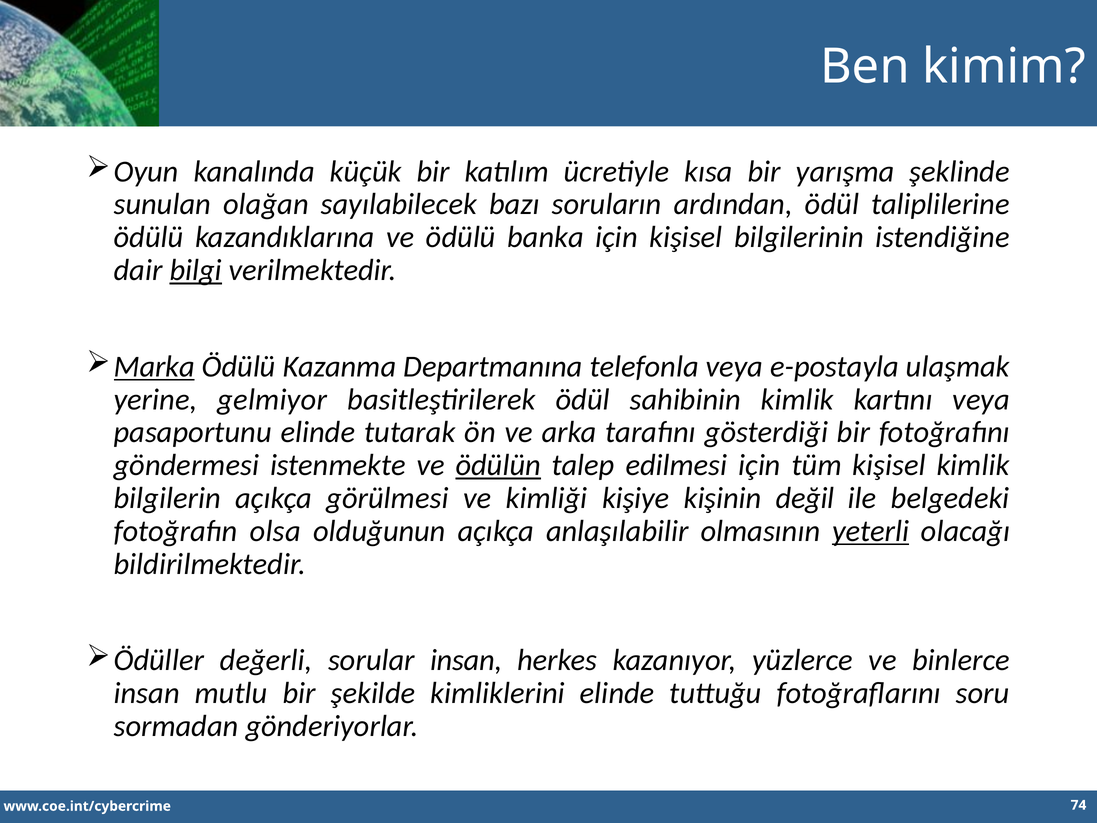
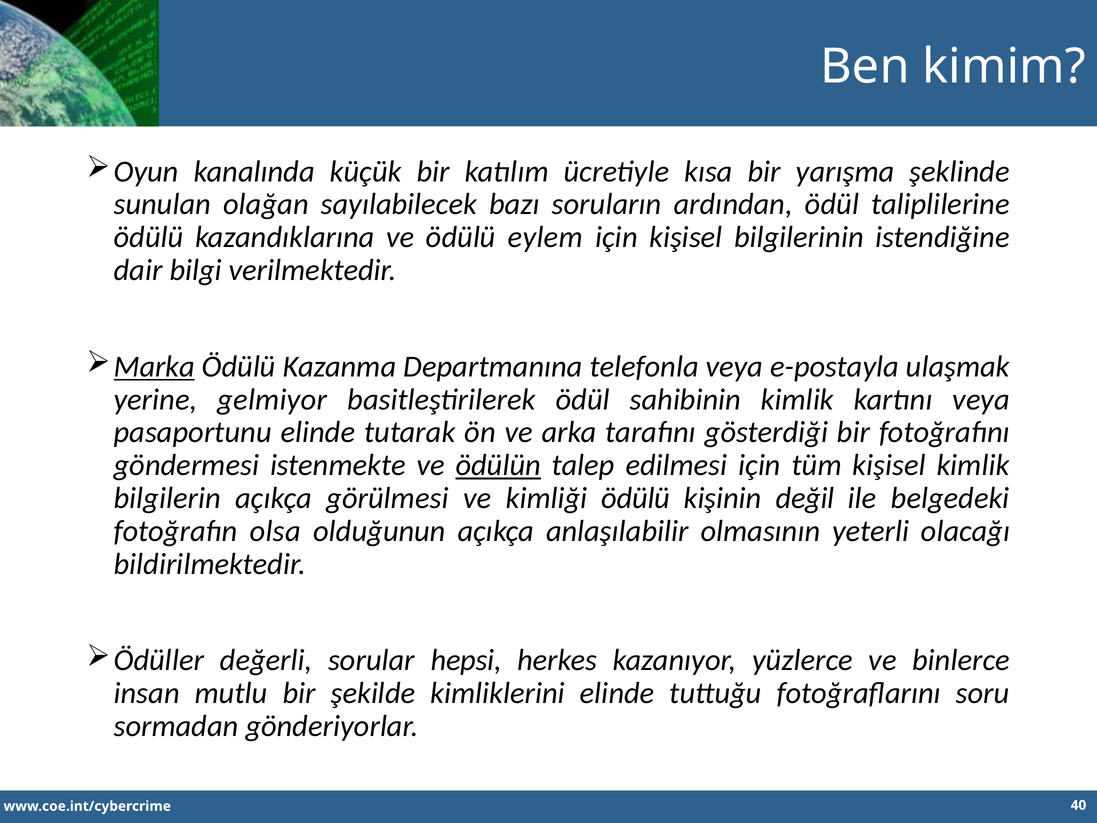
banka: banka -> eylem (545, 237)
bilgi underline: present -> none (196, 270)
kimliği kişiye: kişiye -> ödülü (636, 498)
yeterli underline: present -> none (871, 531)
sorular insan: insan -> hepsi (466, 660)
74: 74 -> 40 (1078, 805)
